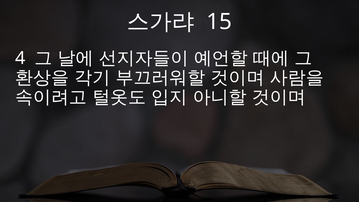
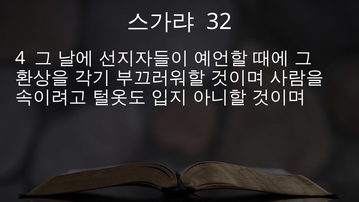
15: 15 -> 32 (219, 22)
